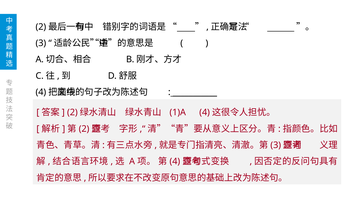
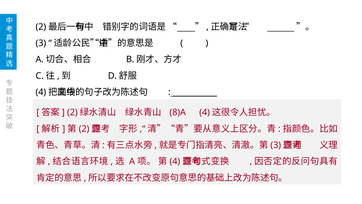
1)A: 1)A -> 8)A (178, 112)
